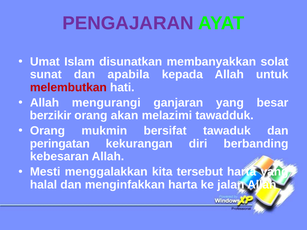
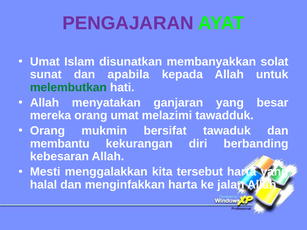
melembutkan colour: red -> green (68, 87)
mengurangi: mengurangi -> menyatakan (106, 103)
berzikir: berzikir -> mereka (51, 116)
orang akan: akan -> umat (125, 116)
peringatan: peringatan -> membantu (60, 144)
